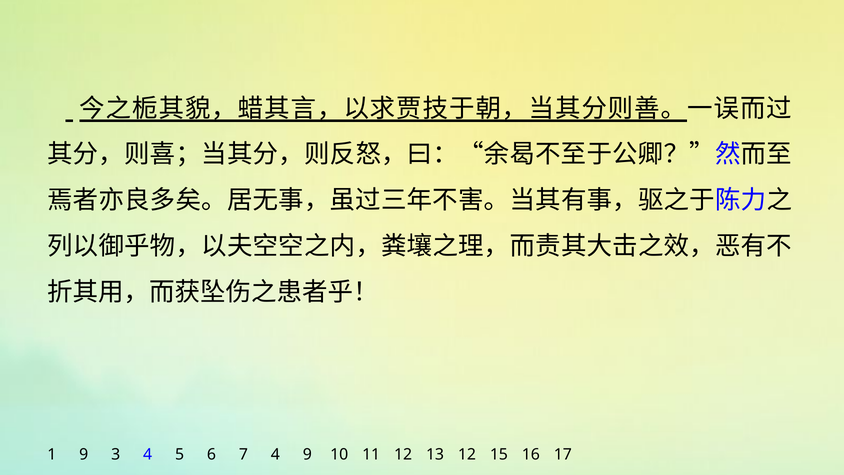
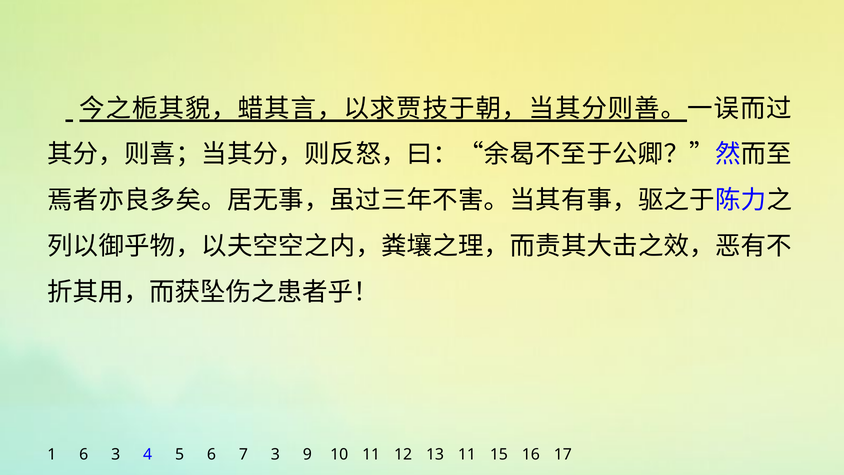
1 9: 9 -> 6 (84, 454)
7 4: 4 -> 3 (275, 454)
13 12: 12 -> 11 (467, 454)
